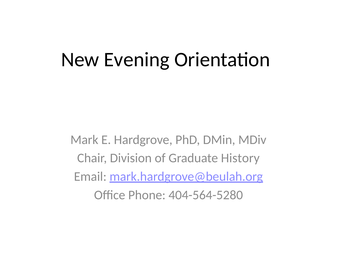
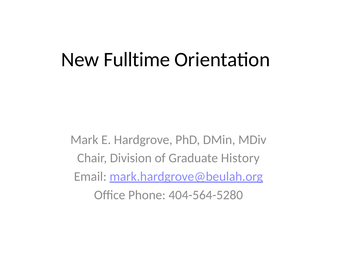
Evening: Evening -> Fulltime (137, 59)
